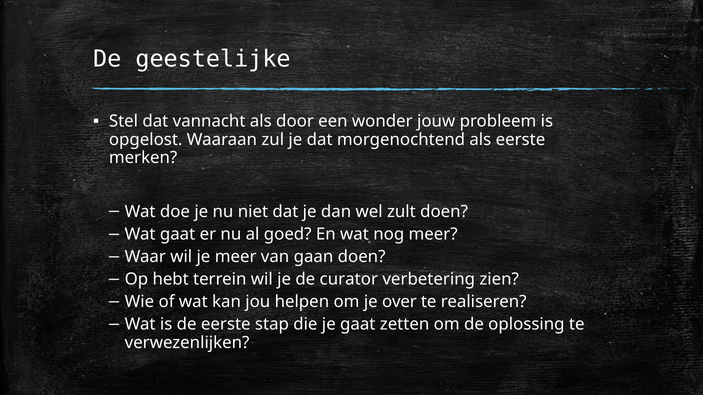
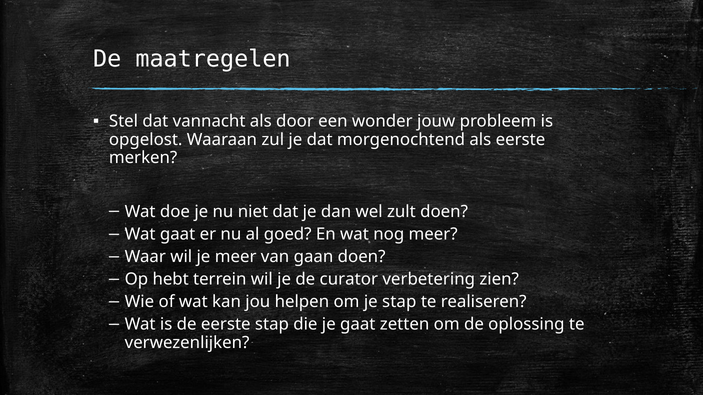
geestelijke: geestelijke -> maatregelen (213, 59)
je over: over -> stap (399, 302)
